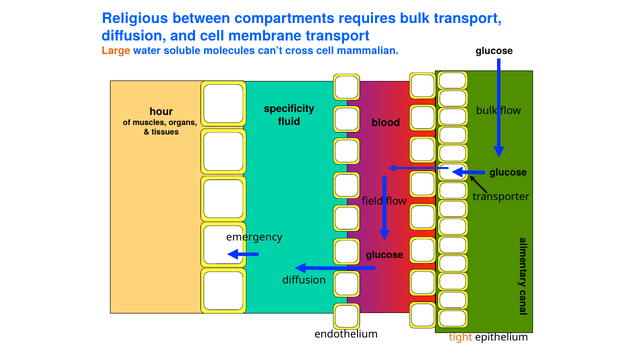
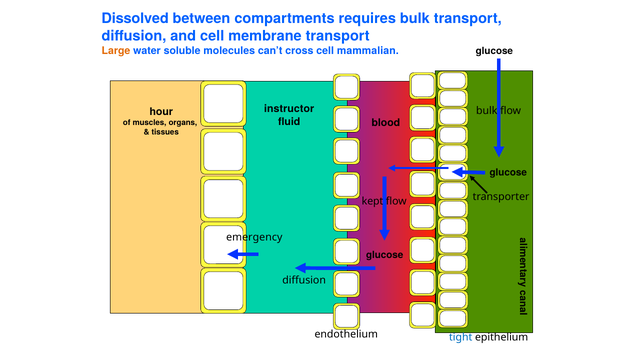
Religious: Religious -> Dissolved (135, 19)
specificity: specificity -> instructor (289, 109)
field: field -> kept (373, 201)
tight colour: orange -> blue (461, 338)
